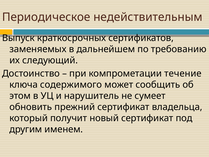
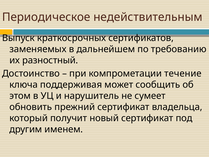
следующий: следующий -> разностный (50, 60)
содержимого: содержимого -> поддерживая (71, 85)
